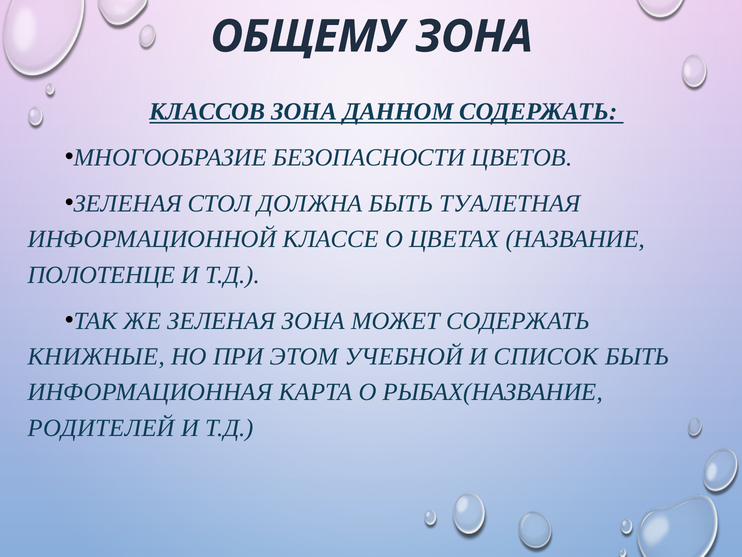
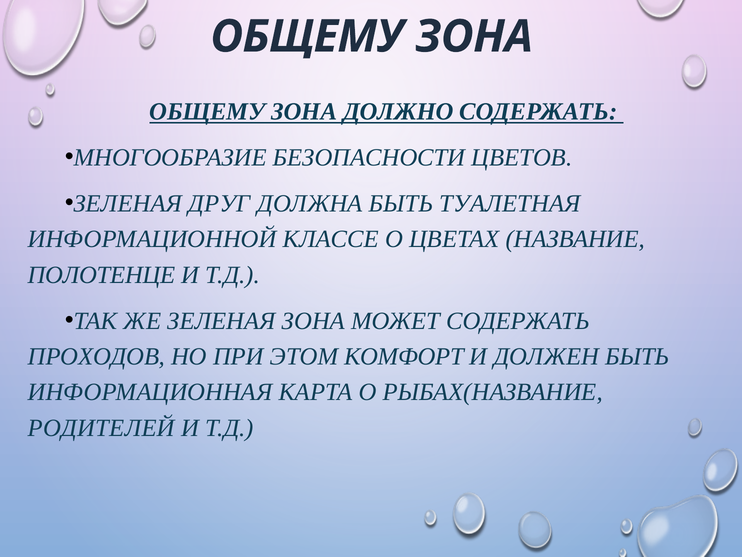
КЛАССОВ: КЛАССОВ -> ОБЩЕМУ (207, 112)
ДАННОМ: ДАННОМ -> ДОЛЖНО (398, 112)
СТОЛ: СТОЛ -> ДРУГ (219, 203)
КНИЖНЫЕ: КНИЖНЫЕ -> ПРОХОДОВ (96, 356)
УЧЕБНОЙ: УЧЕБНОЙ -> КОМФОРТ (404, 356)
СПИСОК: СПИСОК -> ДОЛЖЕН (546, 356)
